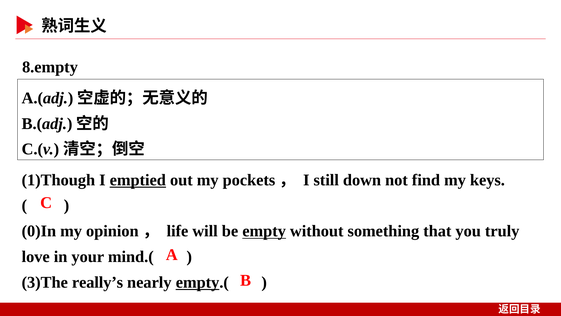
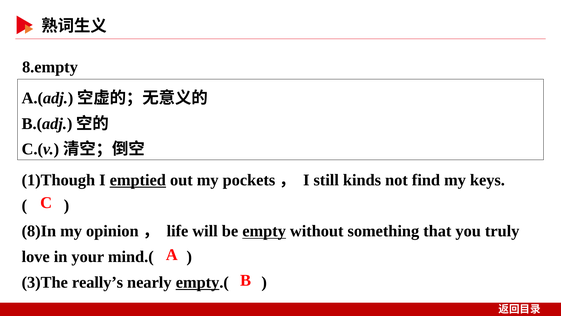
down: down -> kinds (362, 180)
0)In: 0)In -> 8)In (39, 231)
